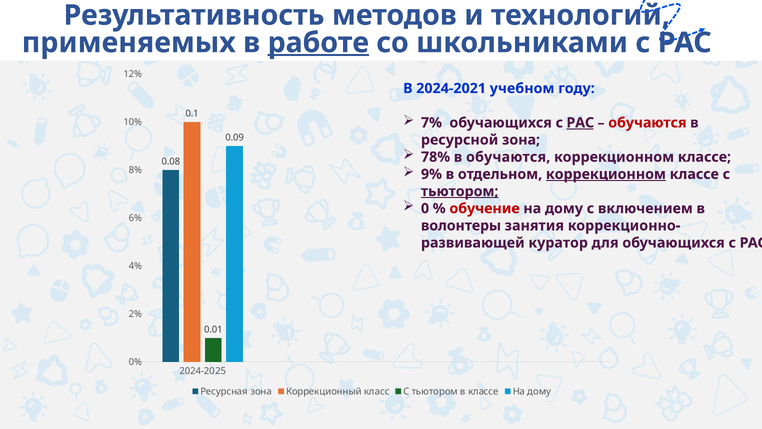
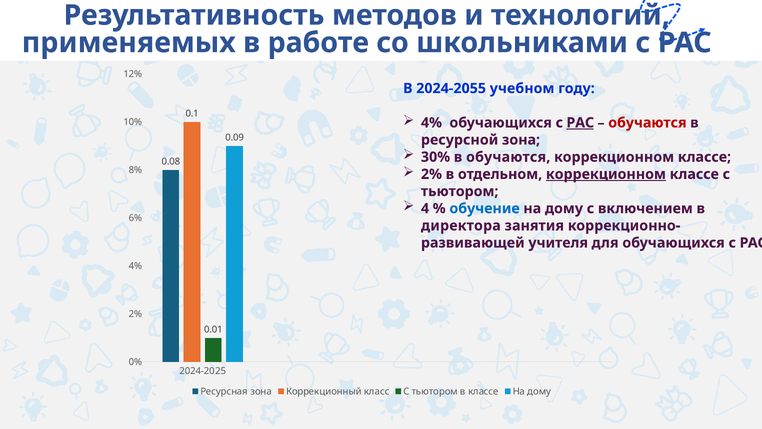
работе underline: present -> none (318, 43)
2024-2021: 2024-2021 -> 2024-2055 (451, 88)
7%: 7% -> 4% (431, 123)
78%: 78% -> 30% (436, 157)
9%: 9% -> 2% (431, 174)
тьютором underline: present -> none (460, 191)
0: 0 -> 4 (425, 208)
обучение colour: red -> blue (485, 208)
волонтеры: волонтеры -> директора (461, 225)
куратор: куратор -> учителя (558, 243)
